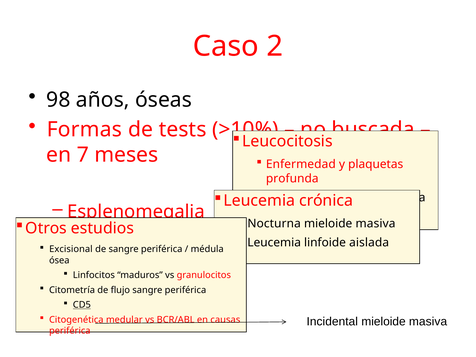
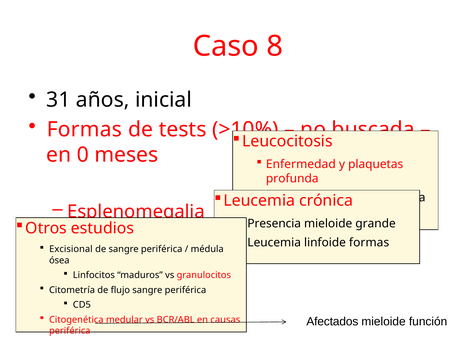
2: 2 -> 8 (275, 46)
98: 98 -> 31 (58, 100)
óseas: óseas -> inicial (164, 100)
7: 7 -> 0 (83, 155)
Nocturna: Nocturna -> Presencia (274, 223)
masiva: masiva -> grande (376, 223)
aislada: aislada -> formas (369, 243)
CD5 underline: present -> none (82, 305)
Incidental: Incidental -> Afectados (332, 322)
masiva: masiva -> función (428, 322)
